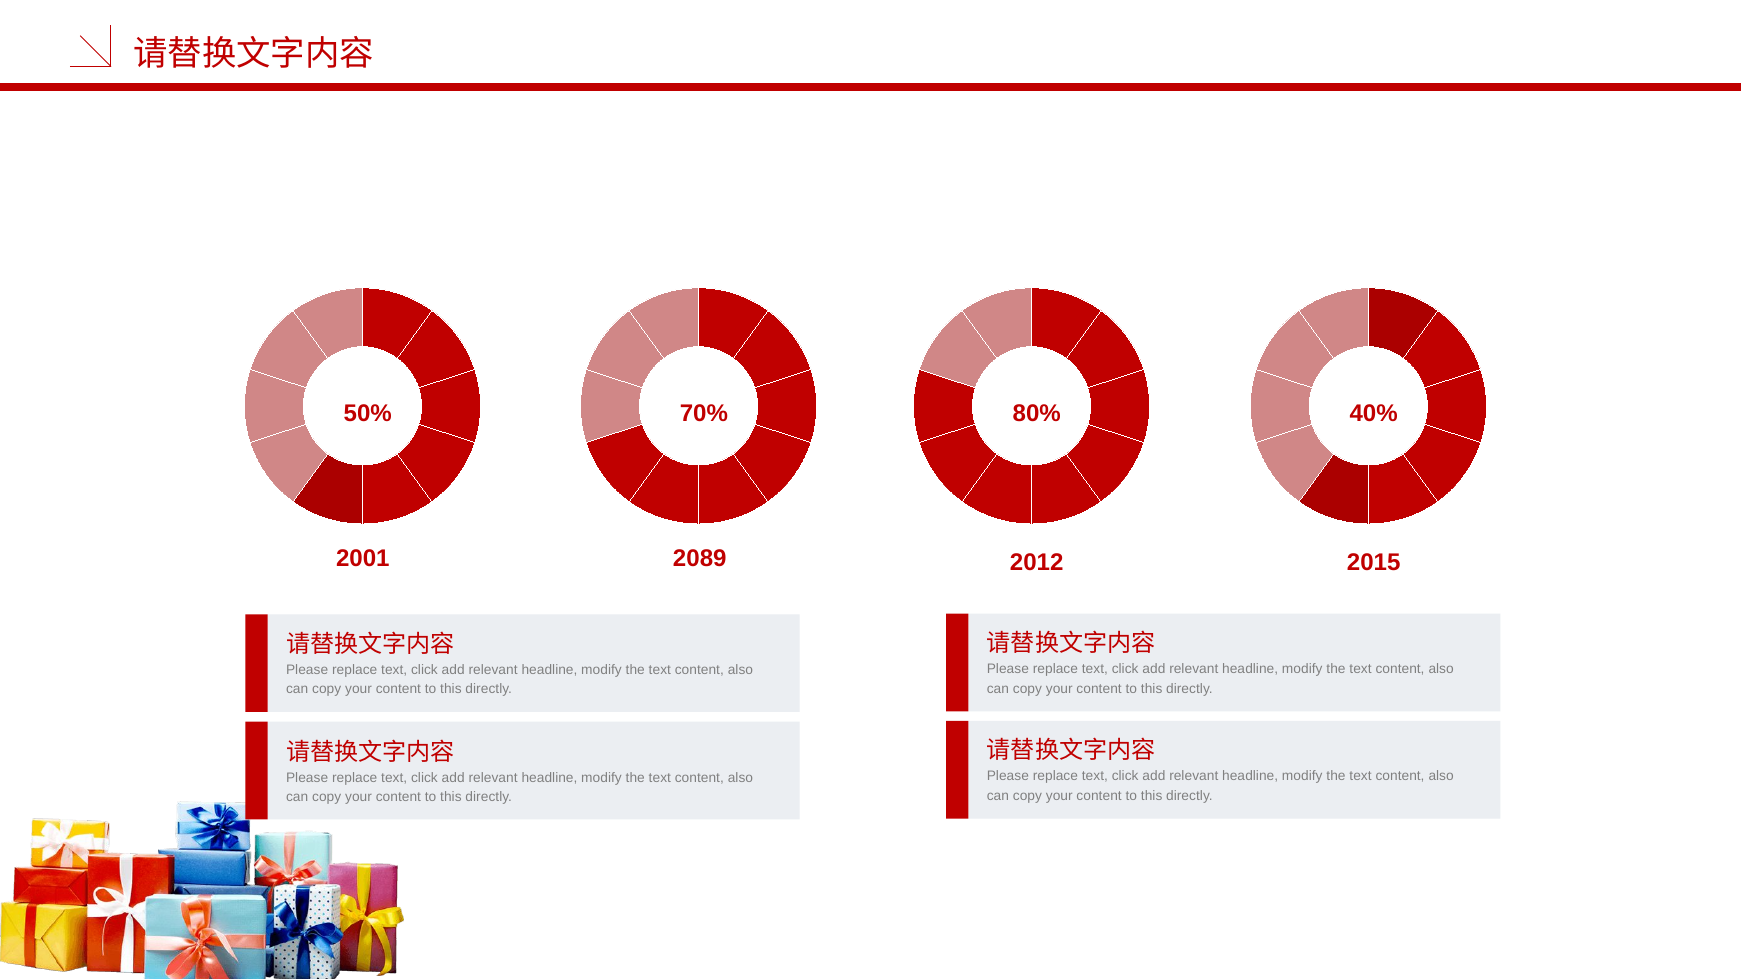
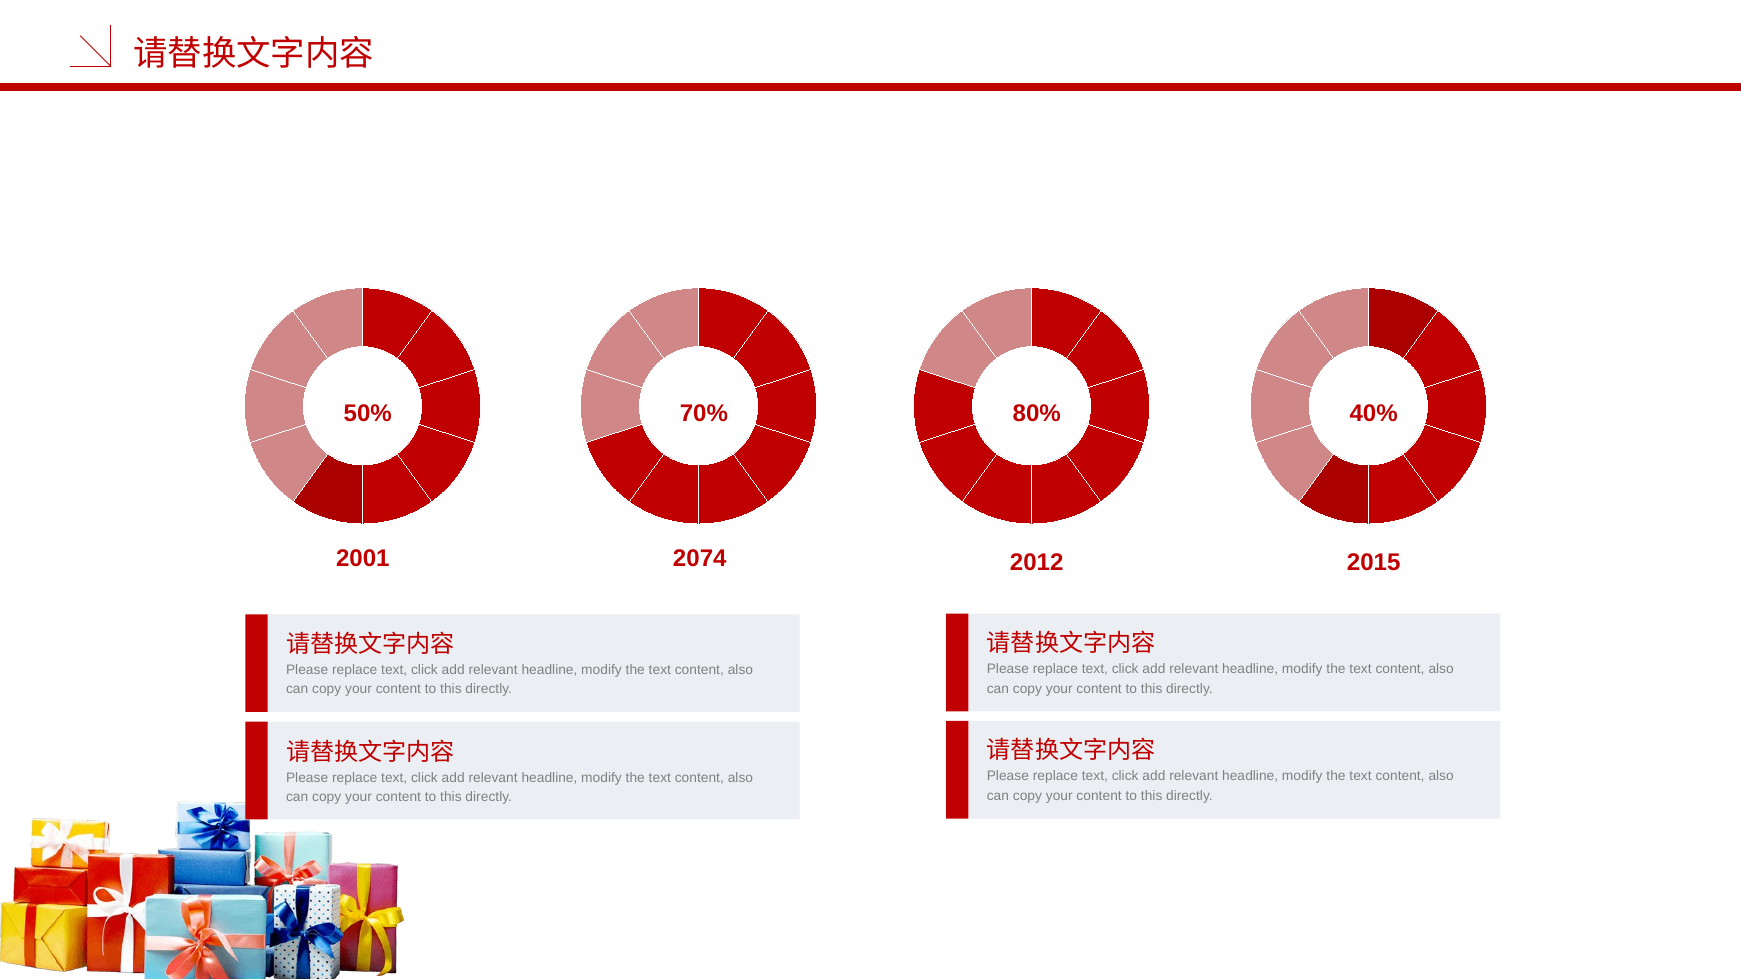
2089: 2089 -> 2074 (700, 558)
